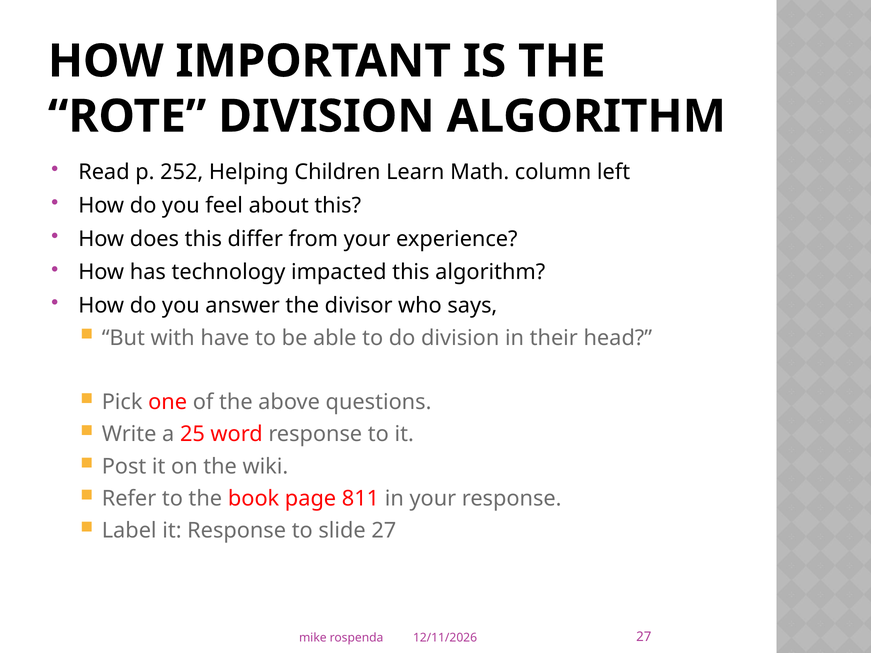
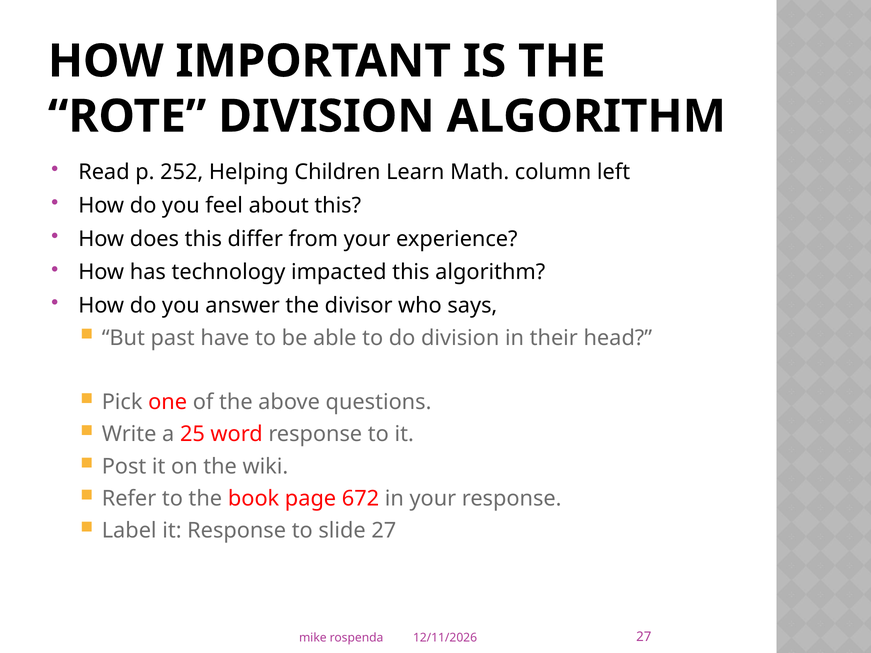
with: with -> past (173, 338)
811: 811 -> 672 (360, 499)
